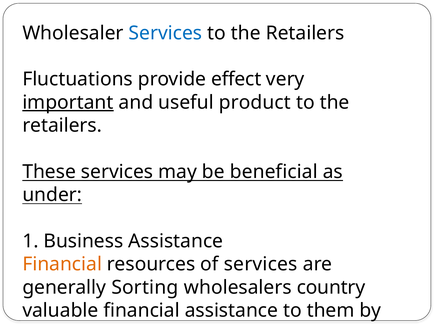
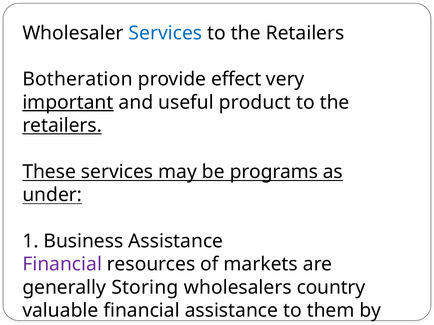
Fluctuations: Fluctuations -> Botheration (78, 79)
retailers underline: none -> present (62, 126)
beneficial: beneficial -> programs (274, 172)
Financial colour: orange -> purple (62, 265)
of services: services -> markets (261, 265)
Sorting: Sorting -> Storing (145, 288)
